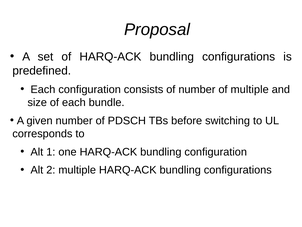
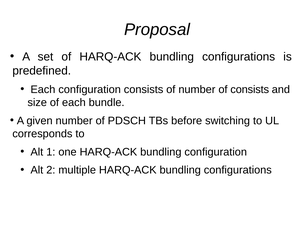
of multiple: multiple -> consists (250, 89)
